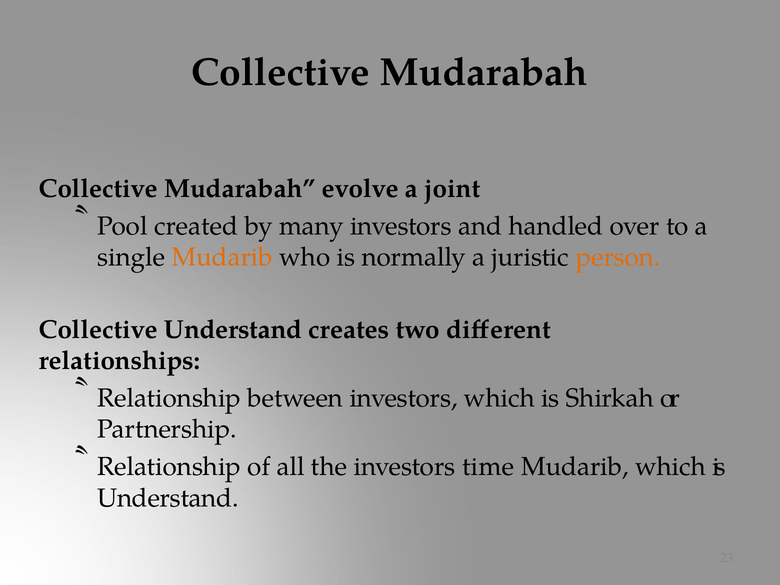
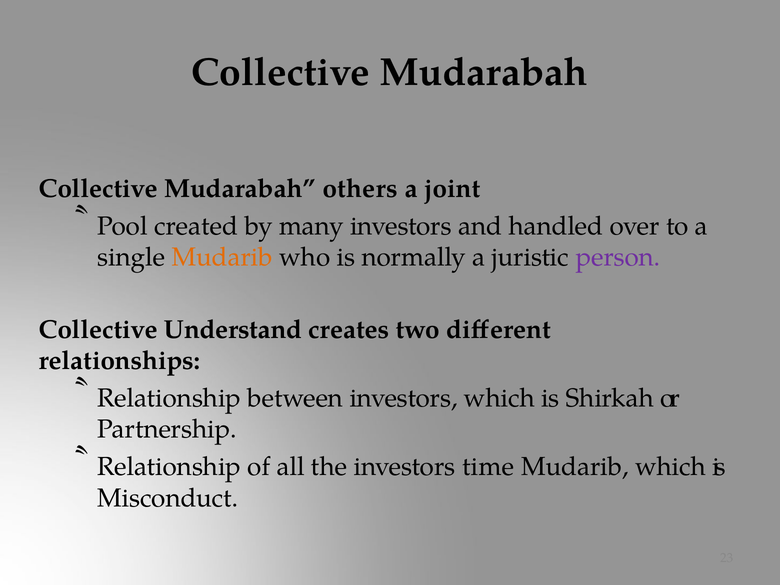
evolve: evolve -> others (360, 189)
person colour: orange -> purple (618, 257)
Understand: Understand -> Misconduct (168, 498)
